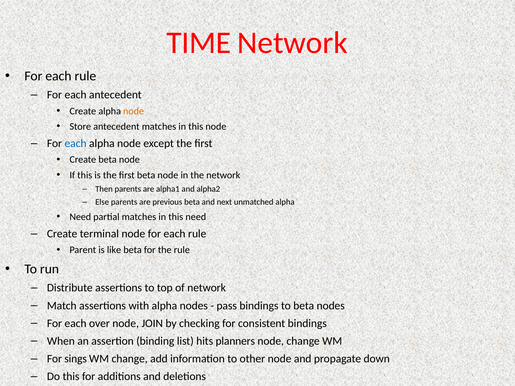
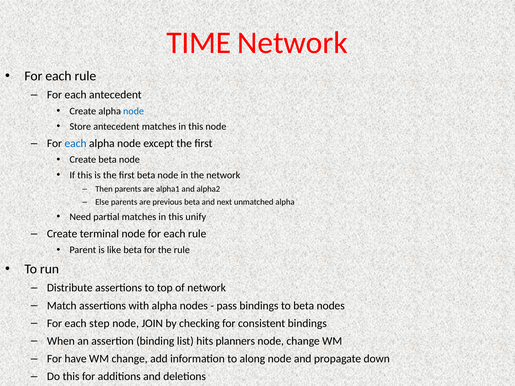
node colour: orange -> blue (134, 111)
this need: need -> unify (196, 217)
over: over -> step (99, 324)
sings: sings -> have (76, 359)
other: other -> along (252, 359)
